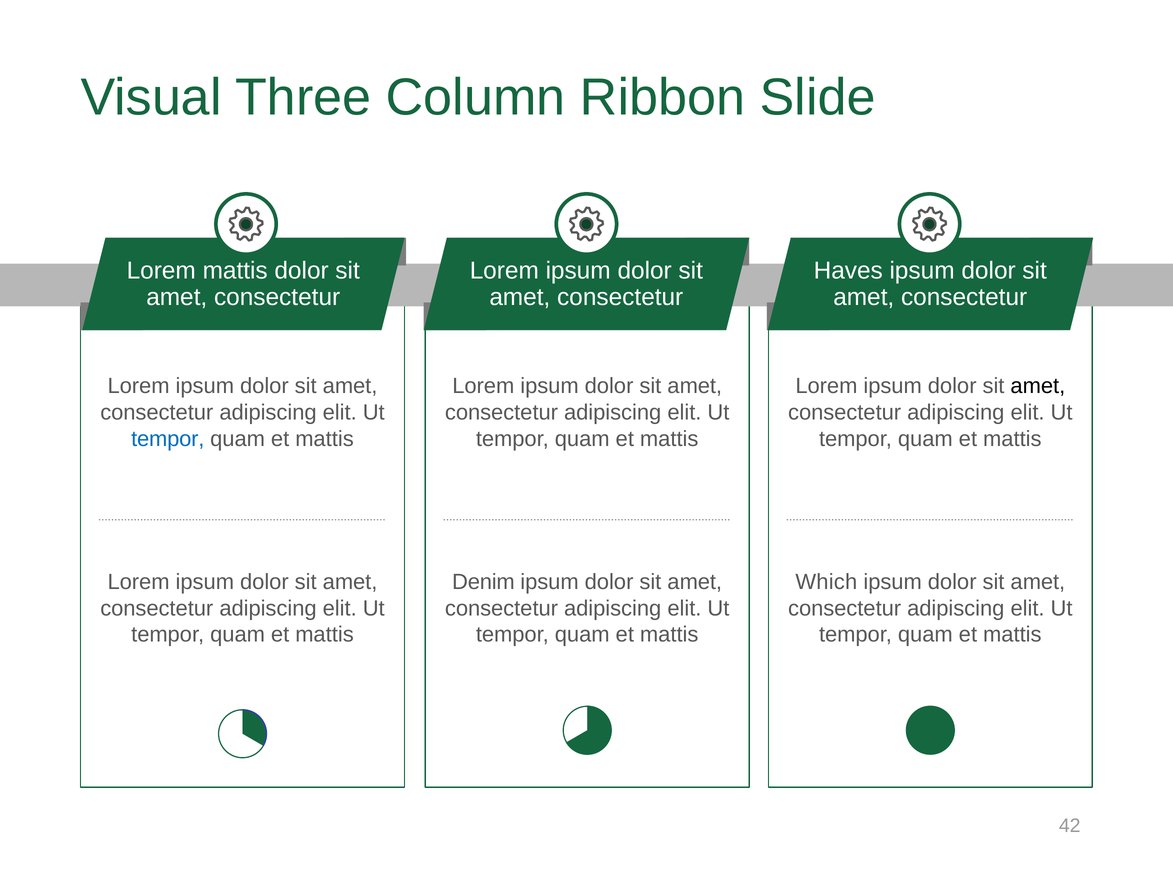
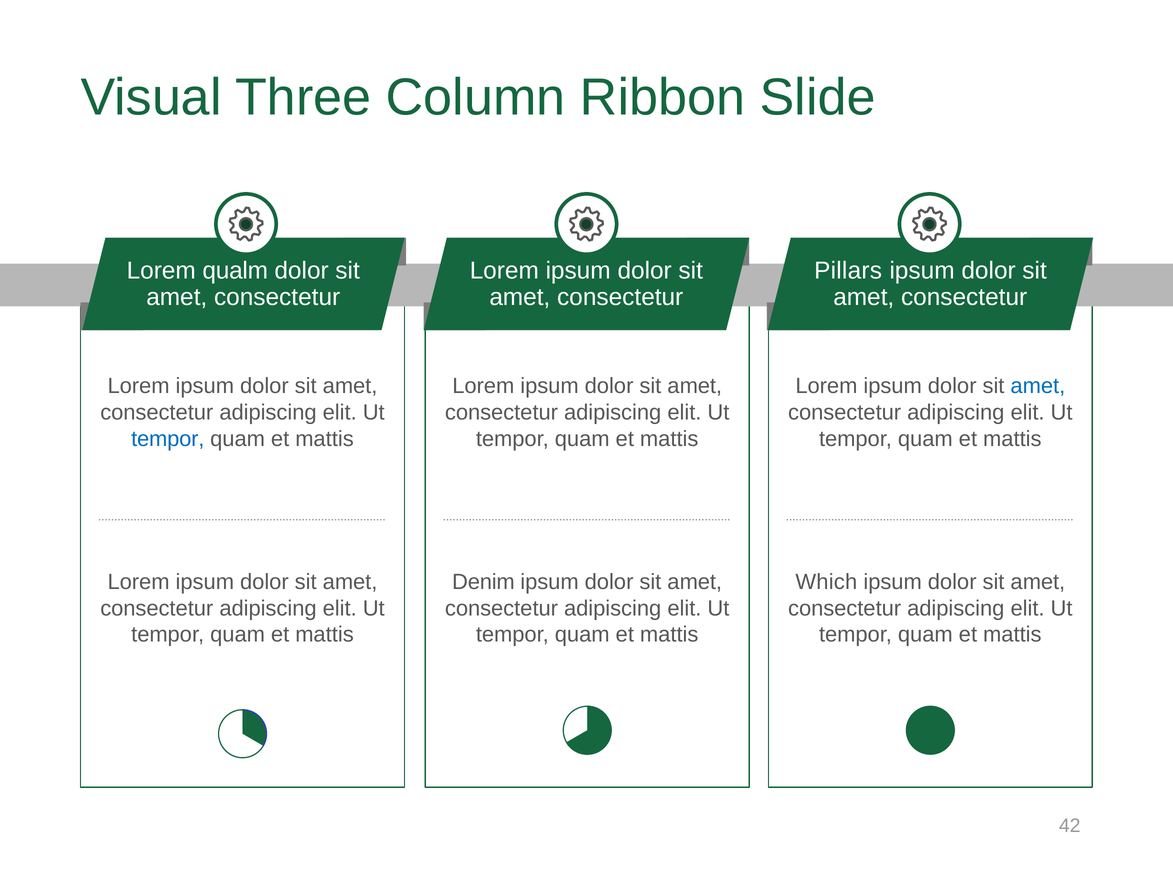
Lorem mattis: mattis -> qualm (235, 271)
Haves: Haves -> Pillars (848, 271)
amet colour: black -> blue (1038, 386)
